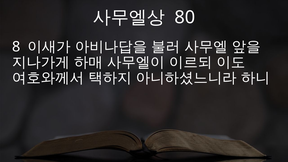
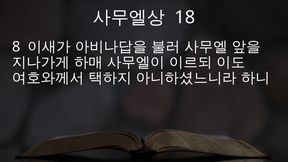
80: 80 -> 18 (185, 17)
